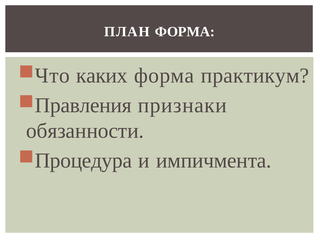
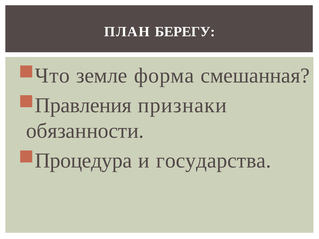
ПЛАН ФОРМА: ФОРМА -> БЕРЕГУ (185, 32)
каких: каких -> земле (102, 76)
практикум: практикум -> смешанная (255, 76)
импичмента: импичмента -> государства (214, 161)
